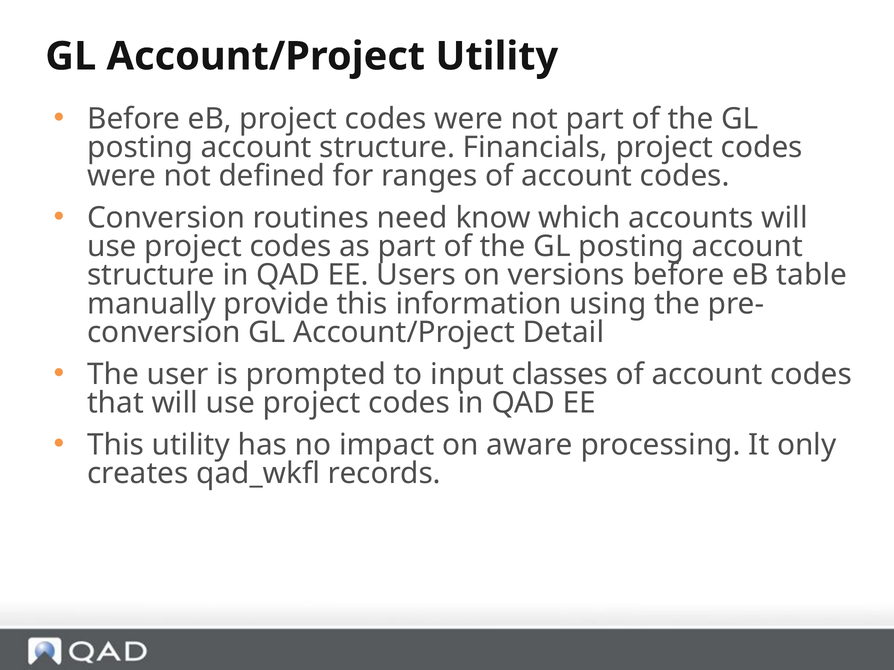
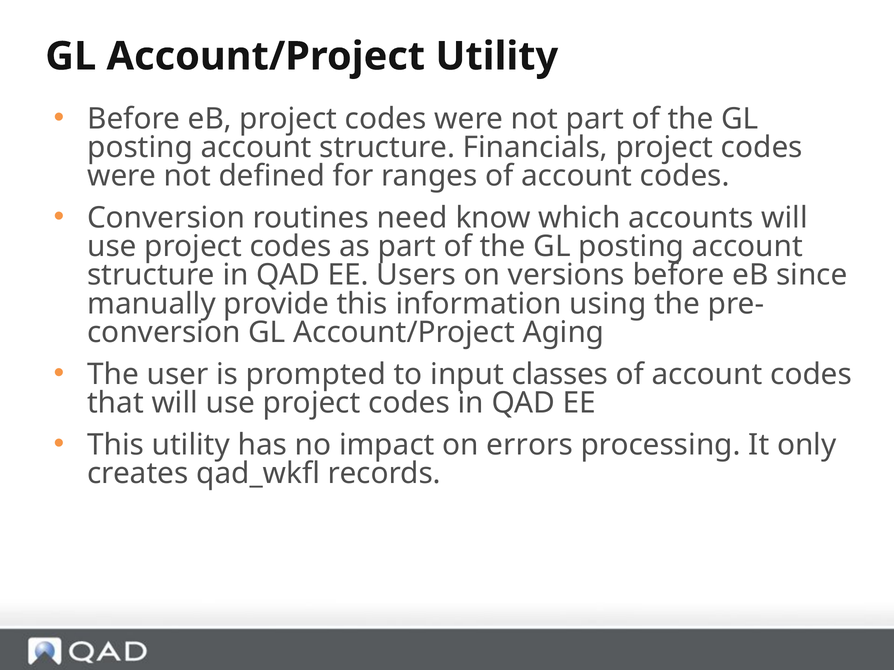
table: table -> since (812, 275)
Detail: Detail -> Aging (563, 333)
aware: aware -> errors (530, 445)
